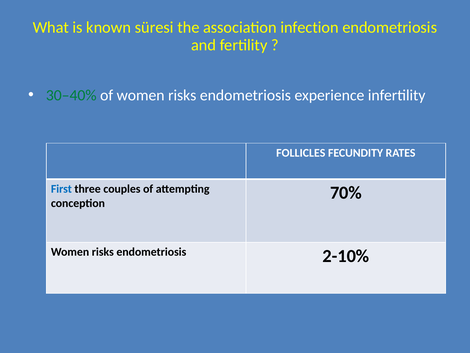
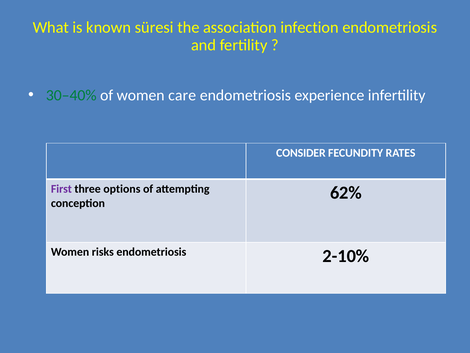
of women risks: risks -> care (182, 95)
FOLLICLES: FOLLICLES -> CONSIDER (301, 153)
First colour: blue -> purple (61, 189)
couples: couples -> options (122, 189)
70%: 70% -> 62% (346, 193)
